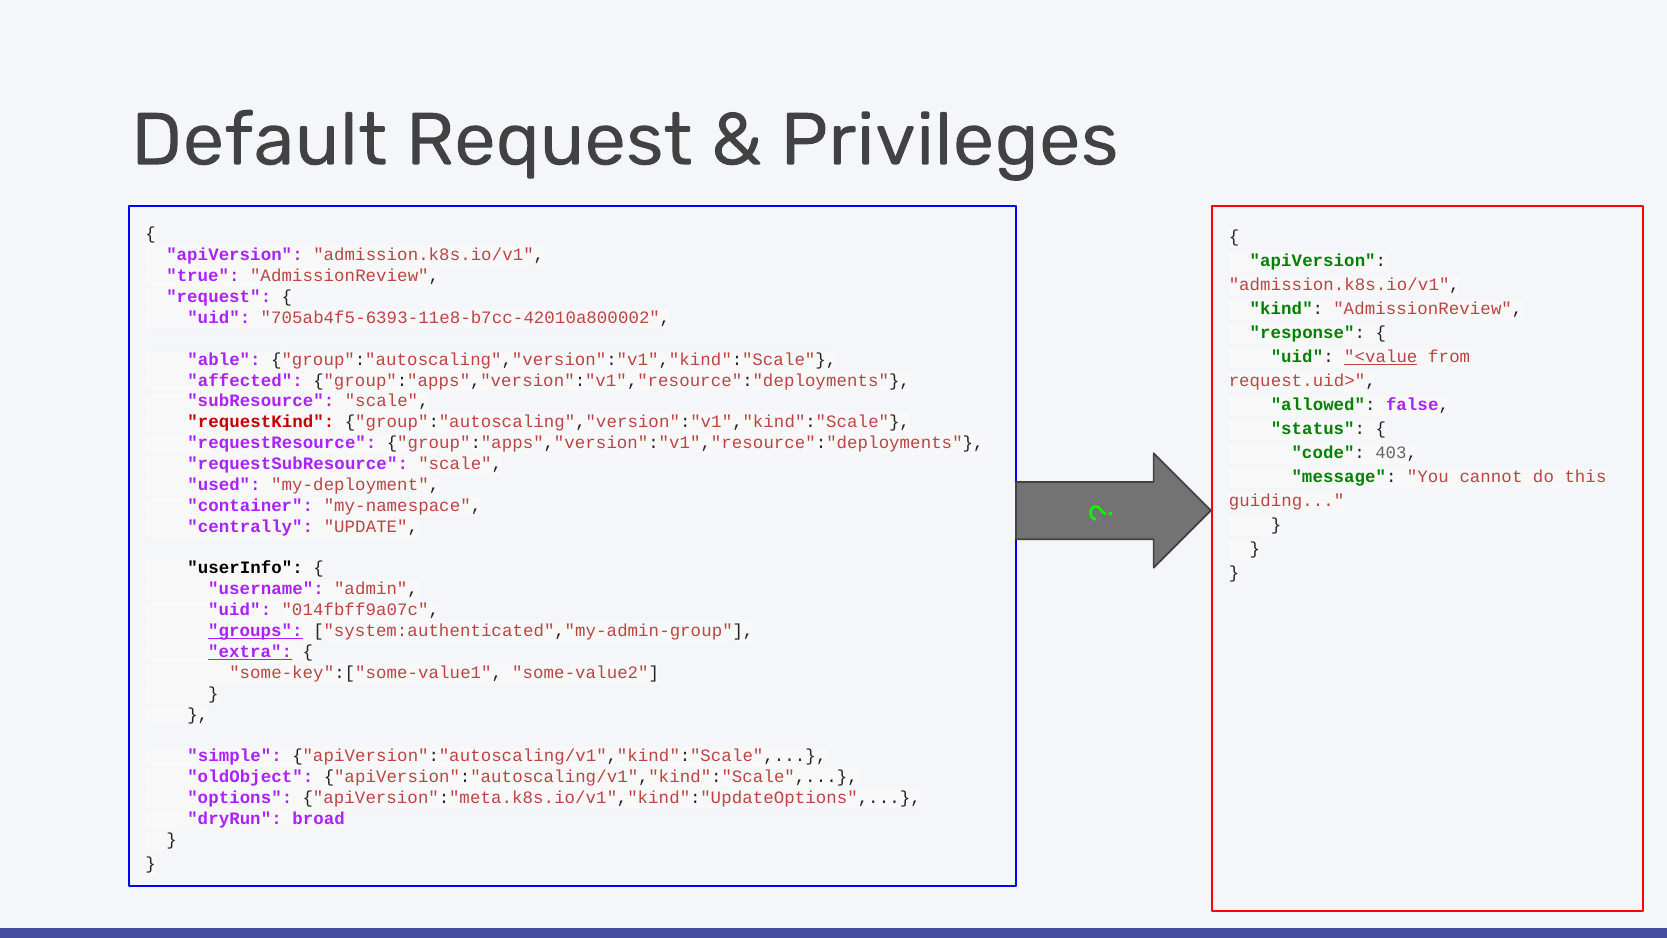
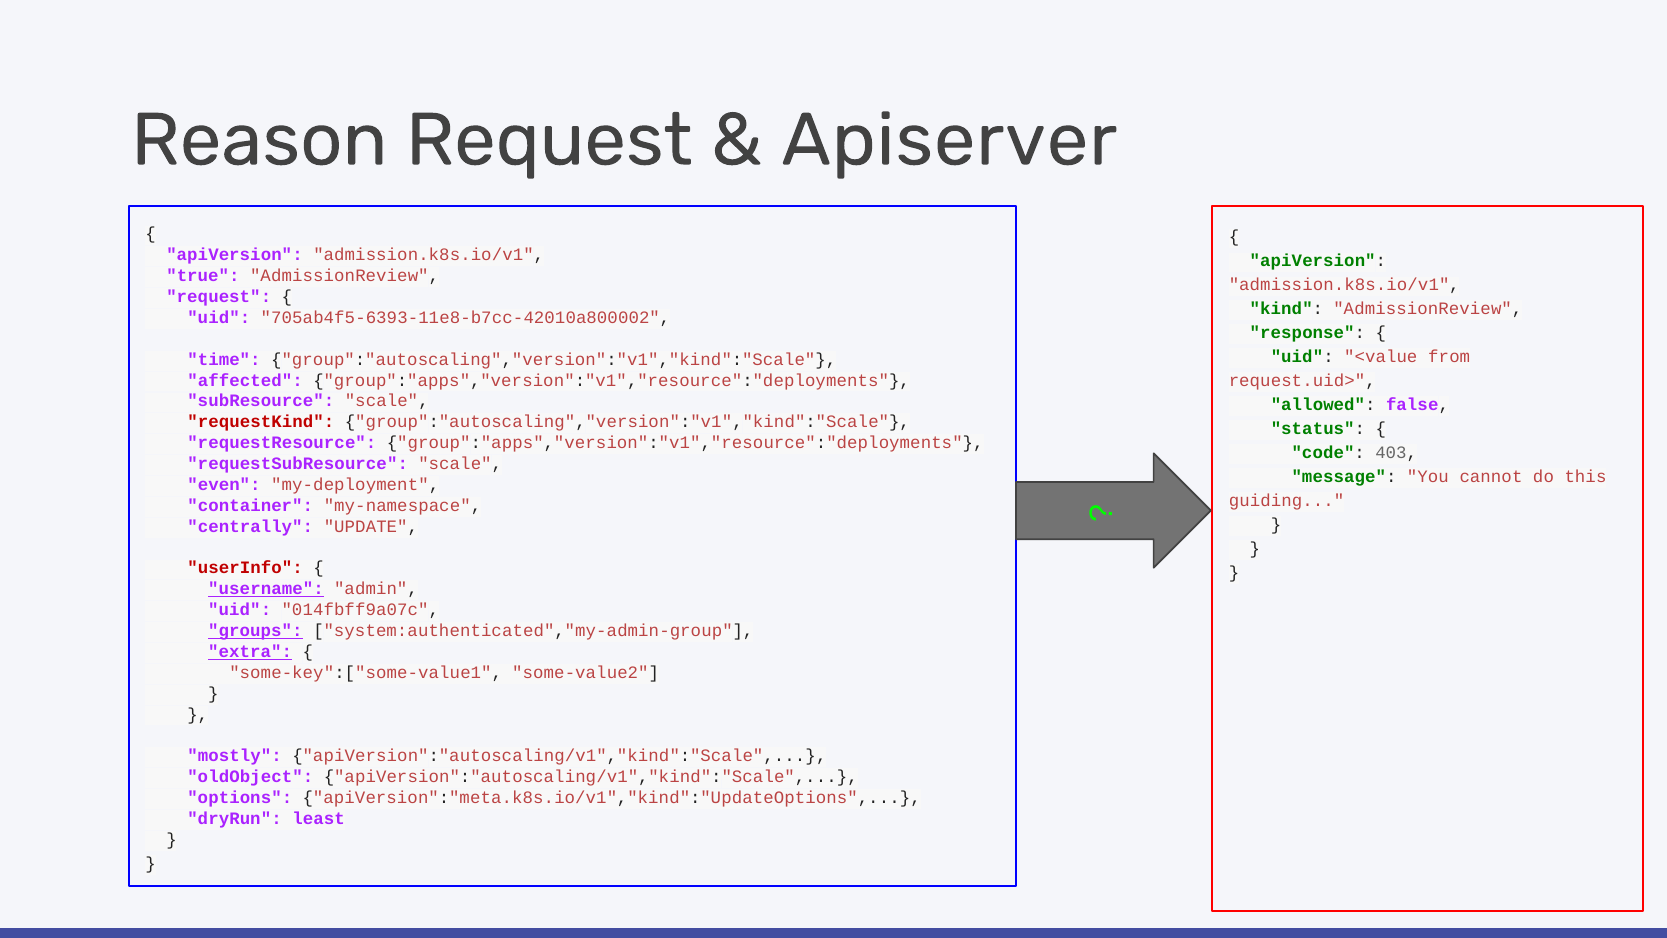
Default: Default -> Reason (259, 140)
Privileges: Privileges -> Apiserver (949, 140)
<value underline: present -> none (1381, 357)
able: able -> time (224, 359)
used: used -> even (224, 485)
userInfo colour: black -> red (245, 568)
username underline: none -> present (266, 589)
simple: simple -> mostly (235, 756)
broad: broad -> least (319, 819)
